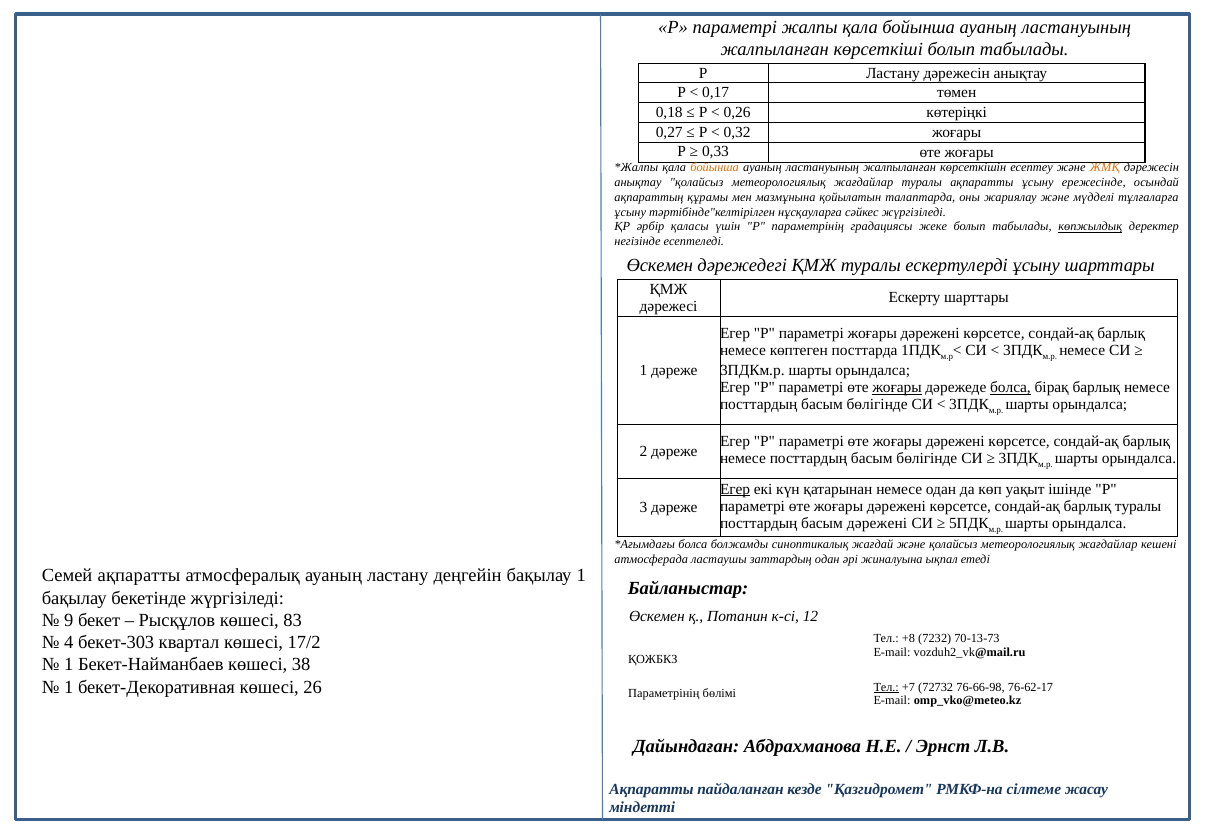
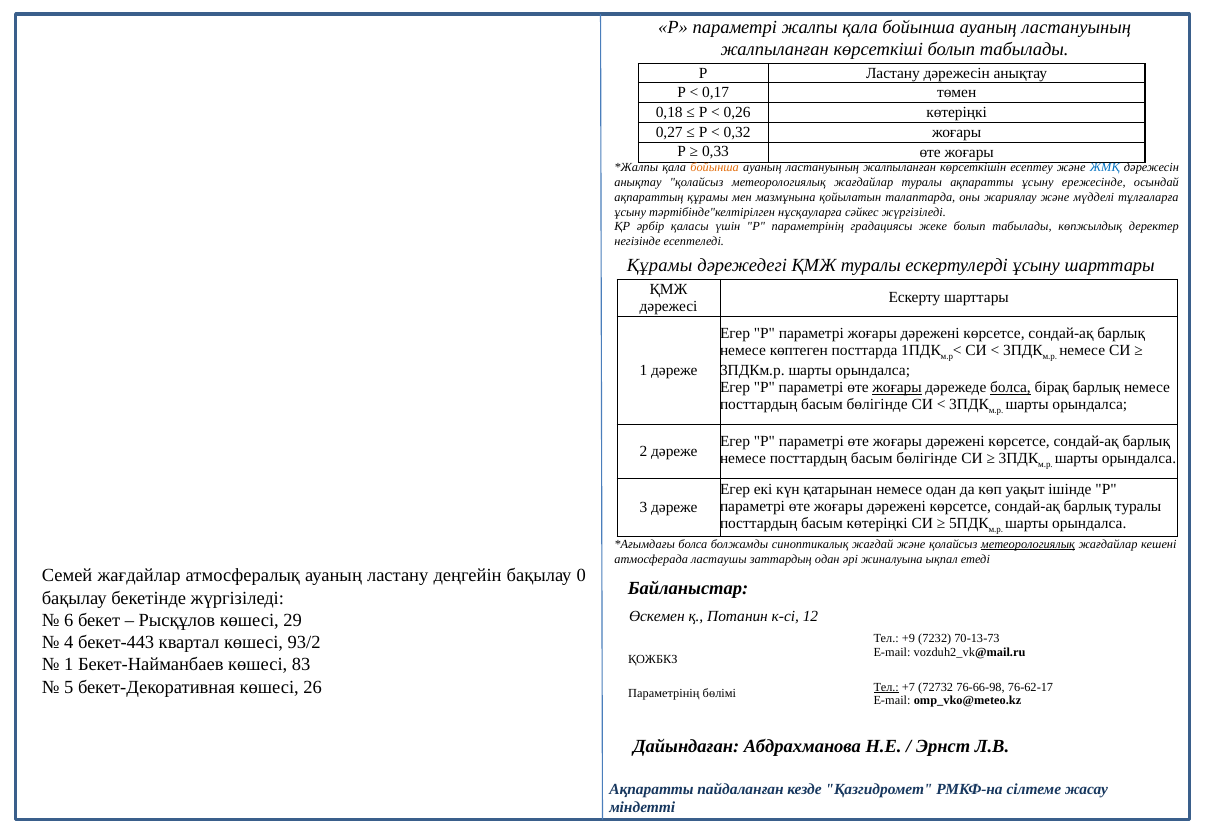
ЖМҚ colour: orange -> blue (1105, 168)
көпжылдық underline: present -> none (1090, 227)
Өскемен: Өскемен -> Құрамы (660, 265)
Егер underline: present -> none (735, 489)
басым дәрежені: дәрежені -> көтеріңкі (877, 523)
метеорологиялық underline: none -> present (1028, 545)
Семей ақпаратты: ақпаратты -> жағдайлар (139, 576)
бақылау 1: 1 -> 0 (581, 576)
9: 9 -> 6 (69, 620)
83: 83 -> 29 (293, 620)
+8: +8 -> +9 (908, 639)
бекет-303: бекет-303 -> бекет-443 (116, 643)
17/2: 17/2 -> 93/2 (304, 643)
38: 38 -> 83 (301, 665)
1: 1 -> 5 (69, 687)
